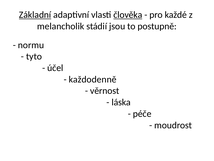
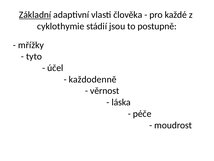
člověka underline: present -> none (128, 15)
melancholik: melancholik -> cyklothymie (61, 26)
normu: normu -> mřížky (31, 45)
